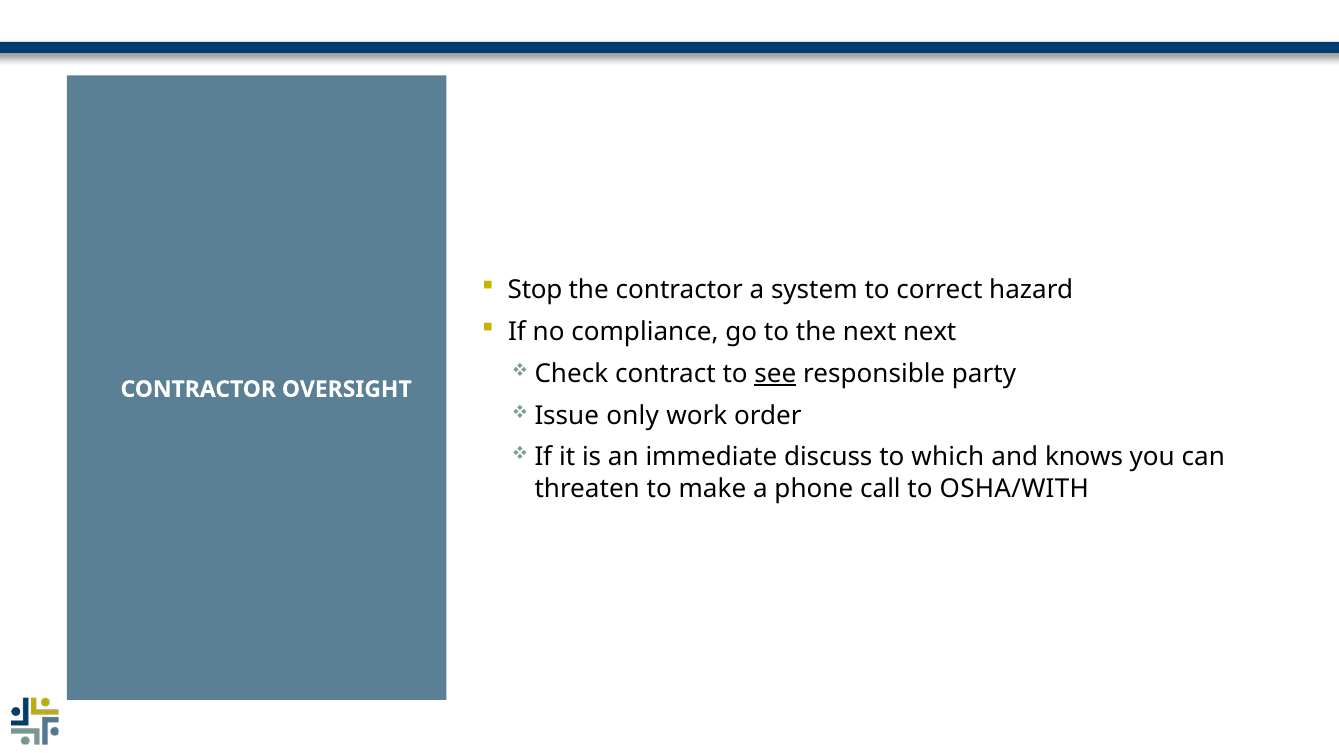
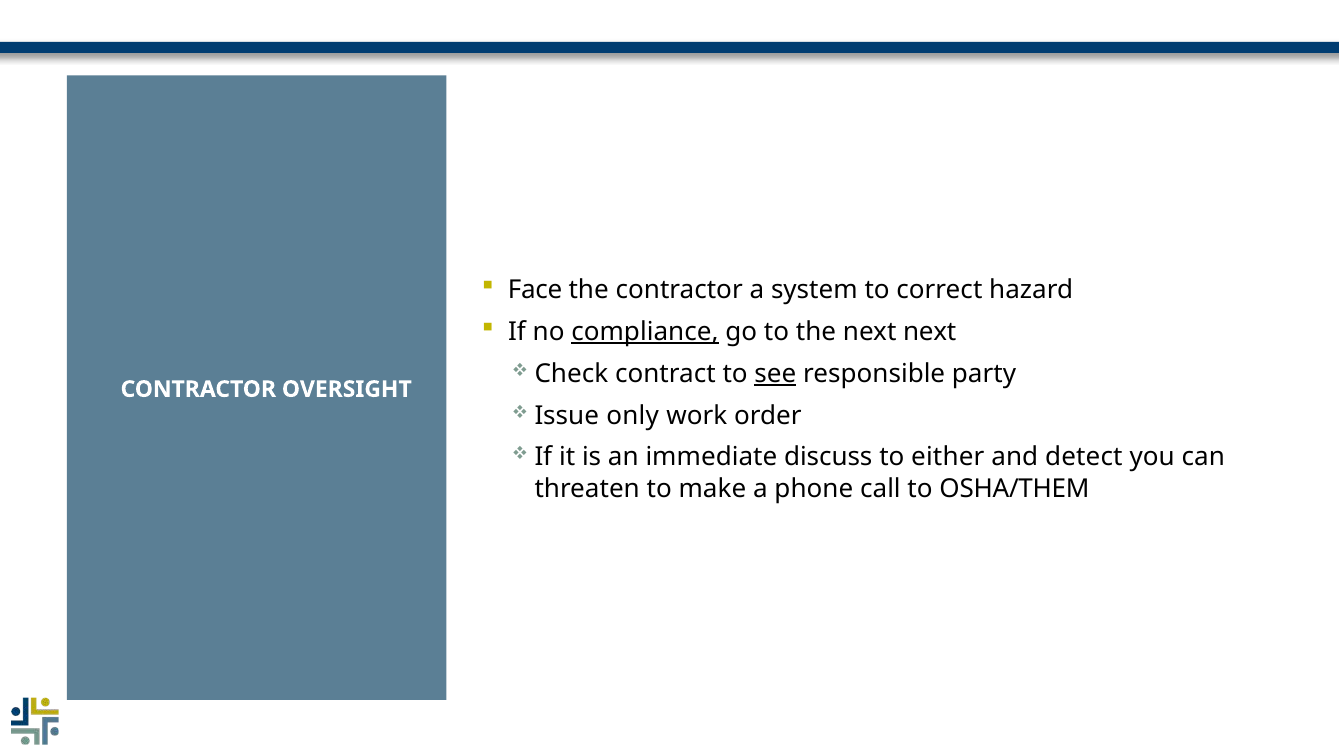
Stop: Stop -> Face (535, 290)
compliance underline: none -> present (645, 332)
which: which -> either (948, 458)
knows: knows -> detect (1084, 458)
OSHA/WITH: OSHA/WITH -> OSHA/THEM (1015, 489)
